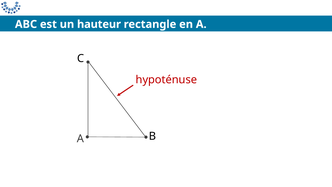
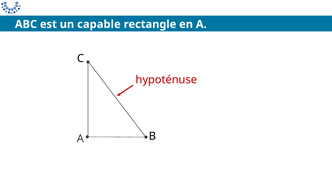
hauteur: hauteur -> capable (99, 24)
